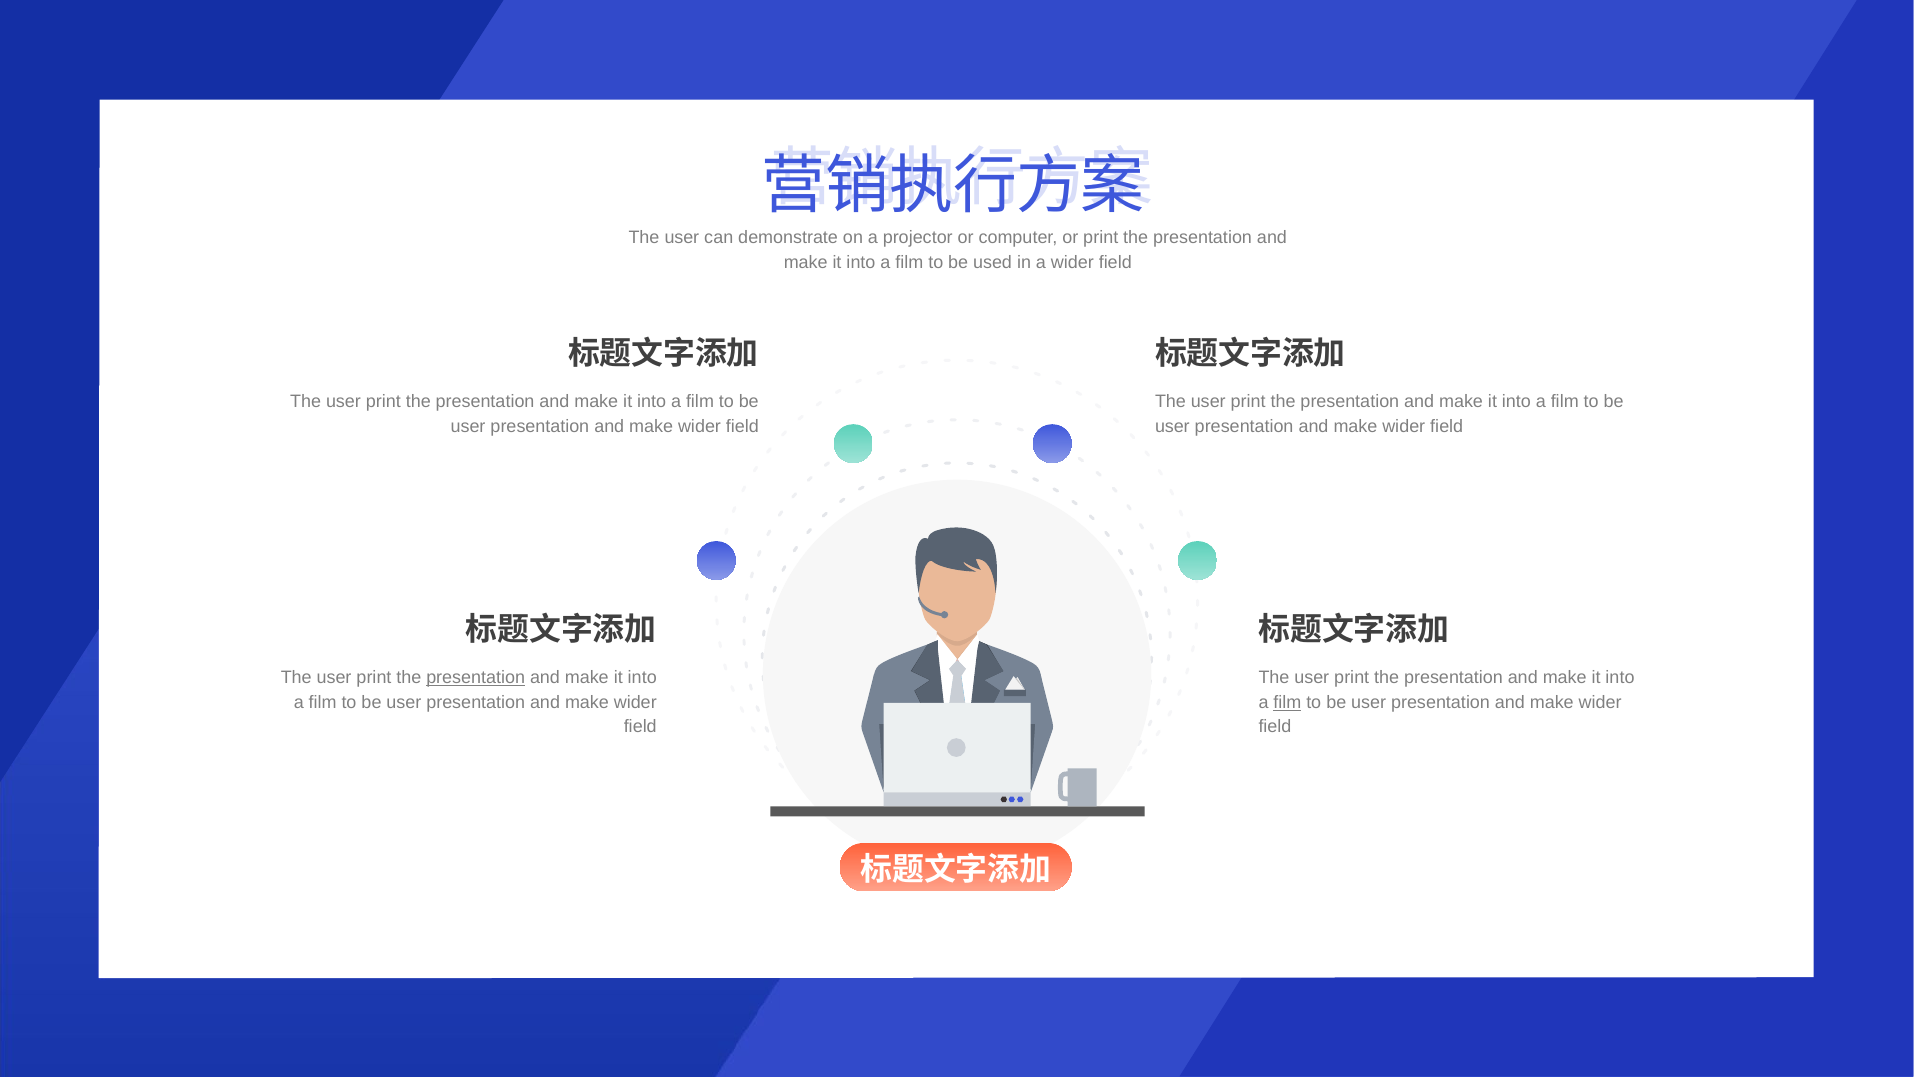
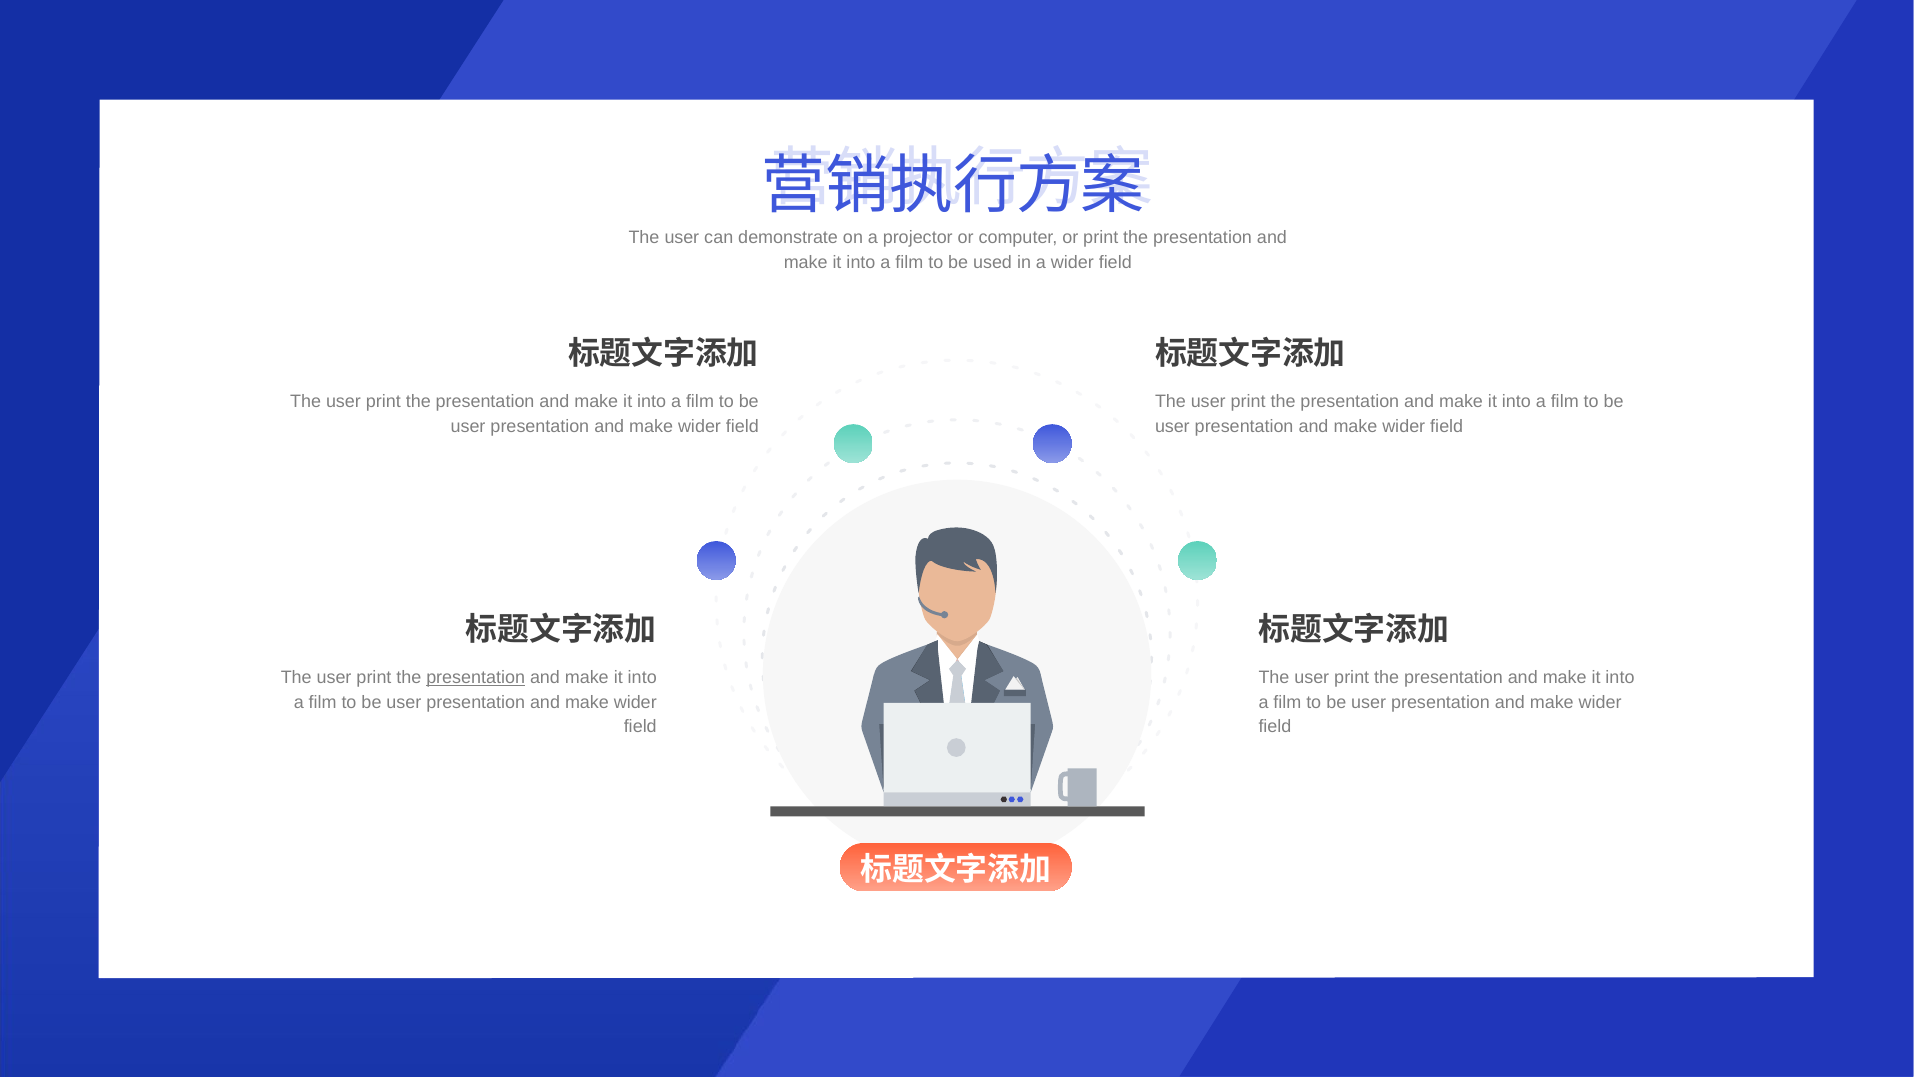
film underline: present -> none (1287, 702)
